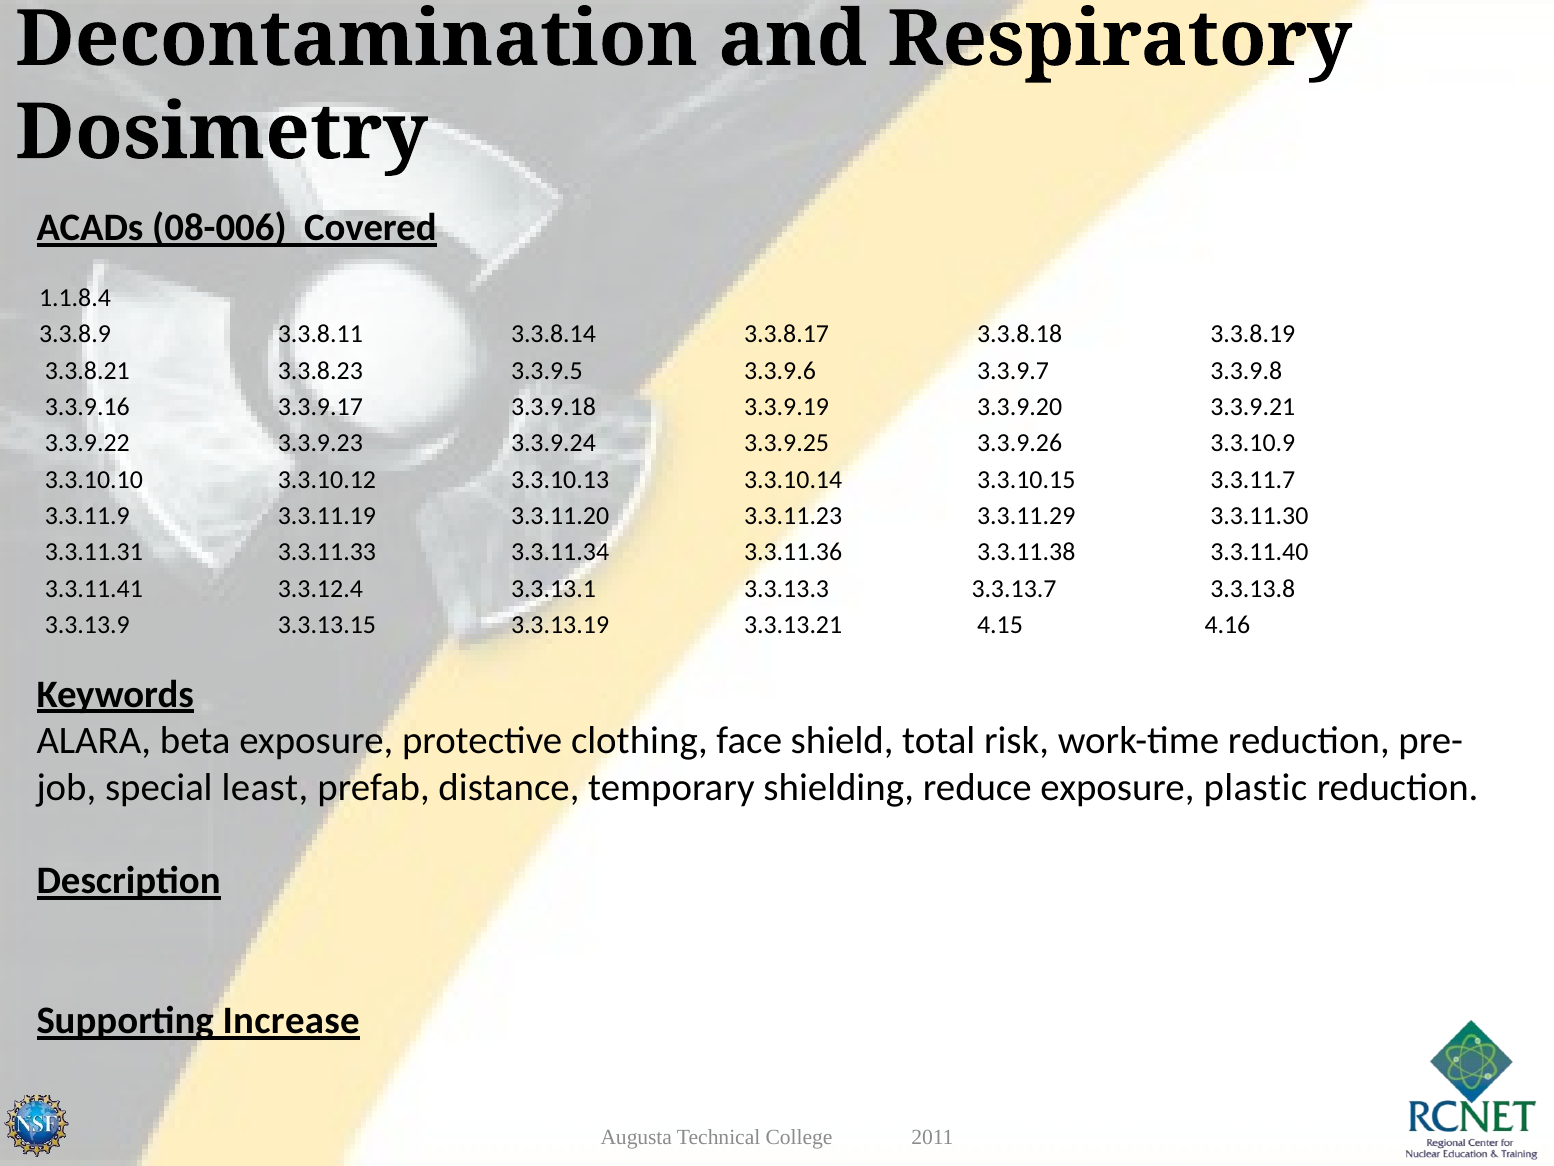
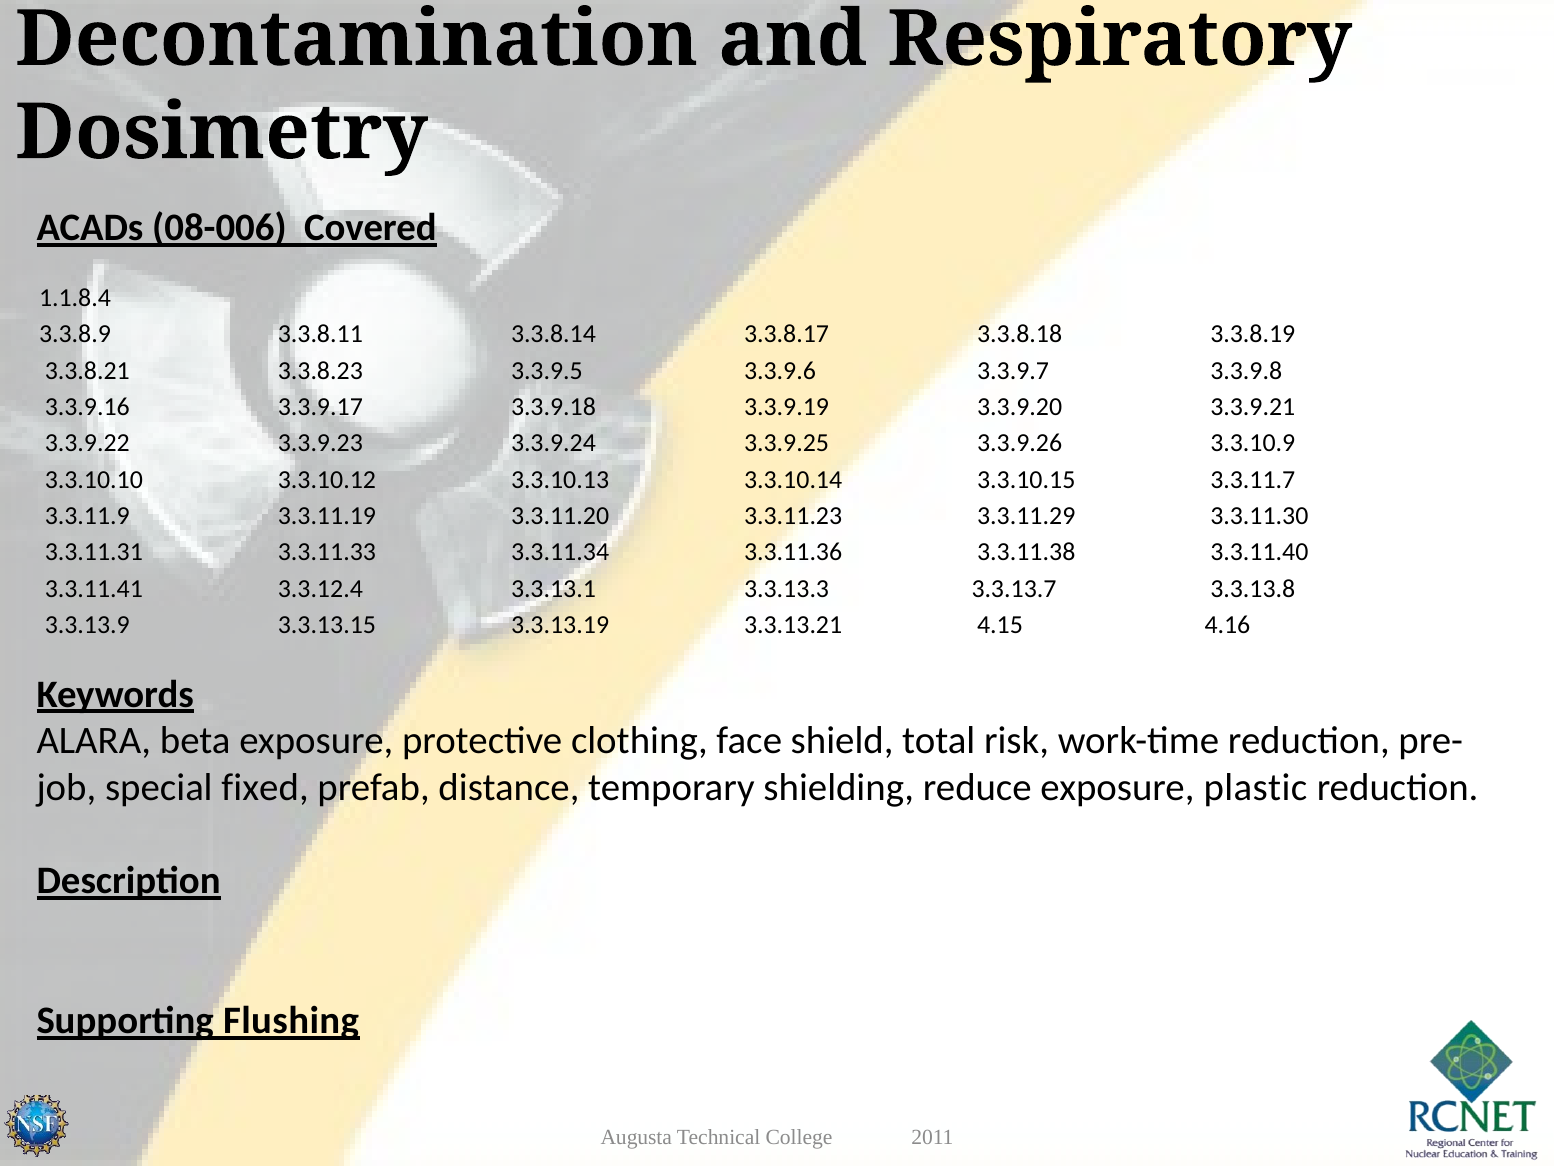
least: least -> fixed (265, 787)
Increase: Increase -> Flushing (291, 1020)
